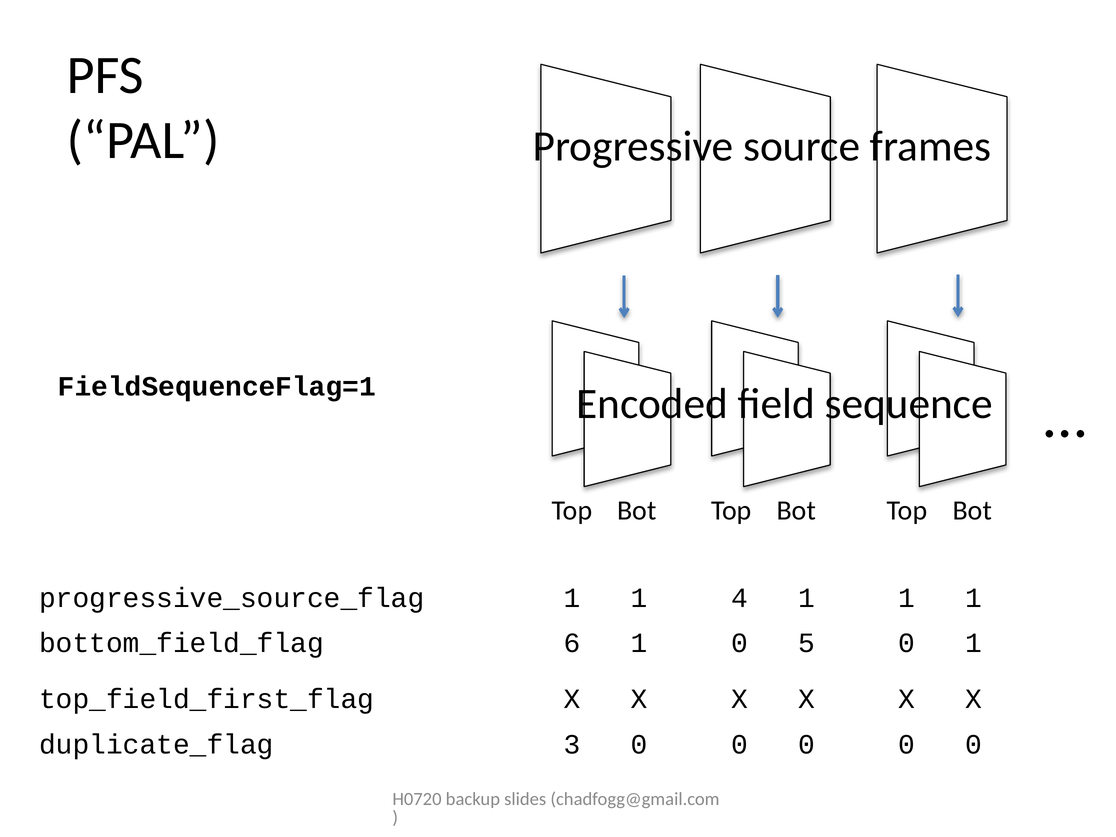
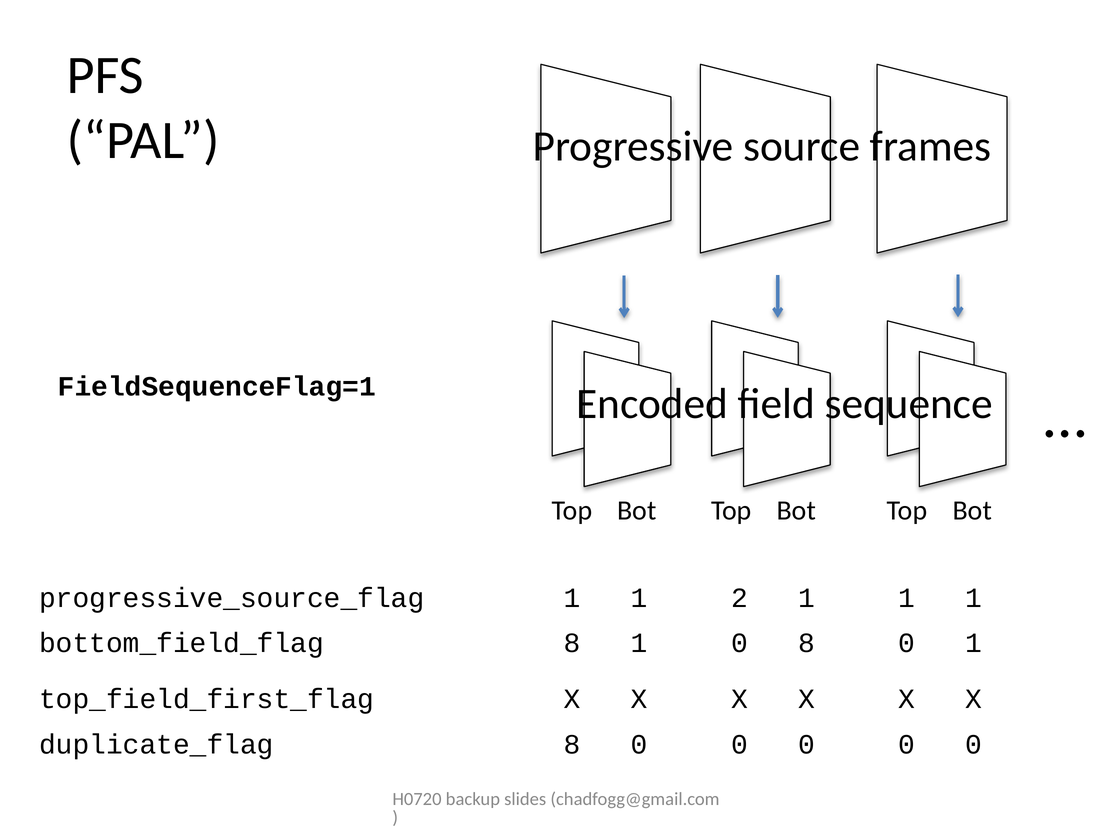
4: 4 -> 2 (739, 598)
6: 6 -> 8 (572, 643)
0 5: 5 -> 8 (806, 643)
3: 3 -> 8 (572, 744)
